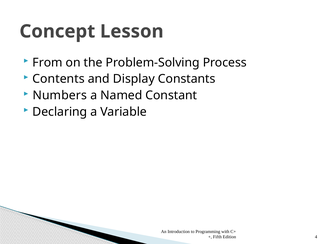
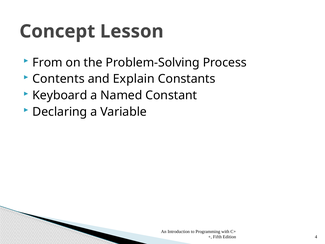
Display: Display -> Explain (134, 79)
Numbers: Numbers -> Keyboard (60, 95)
